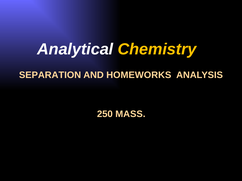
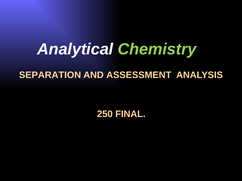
Chemistry colour: yellow -> light green (157, 49)
HOMEWORKS: HOMEWORKS -> ASSESSMENT (139, 75)
MASS: MASS -> FINAL (130, 114)
